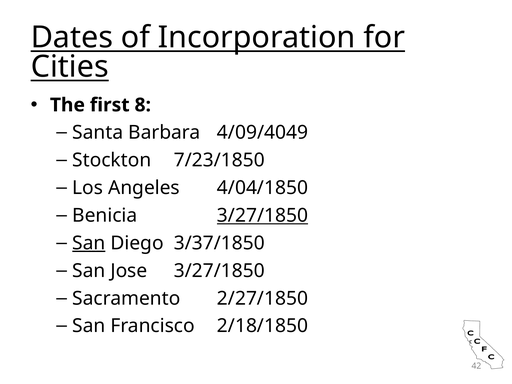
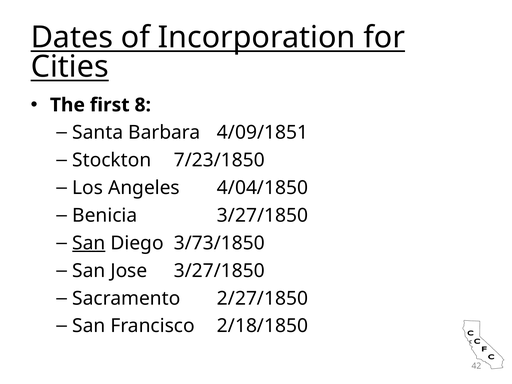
4/09/4049: 4/09/4049 -> 4/09/1851 (263, 133)
3/27/1850 underline: present -> none (263, 215)
3/37/1850: 3/37/1850 -> 3/73/1850 (219, 243)
